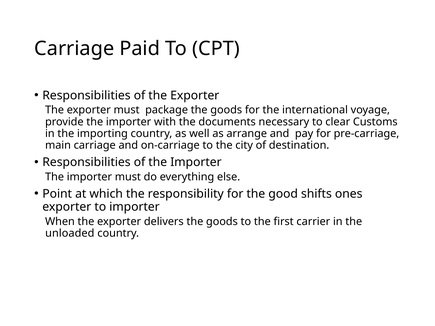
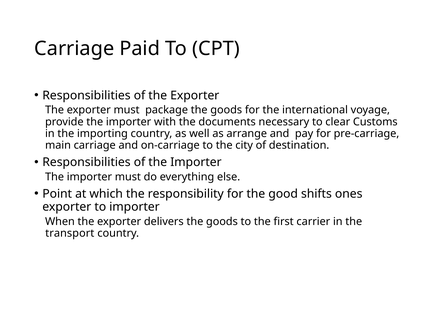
unloaded: unloaded -> transport (70, 233)
